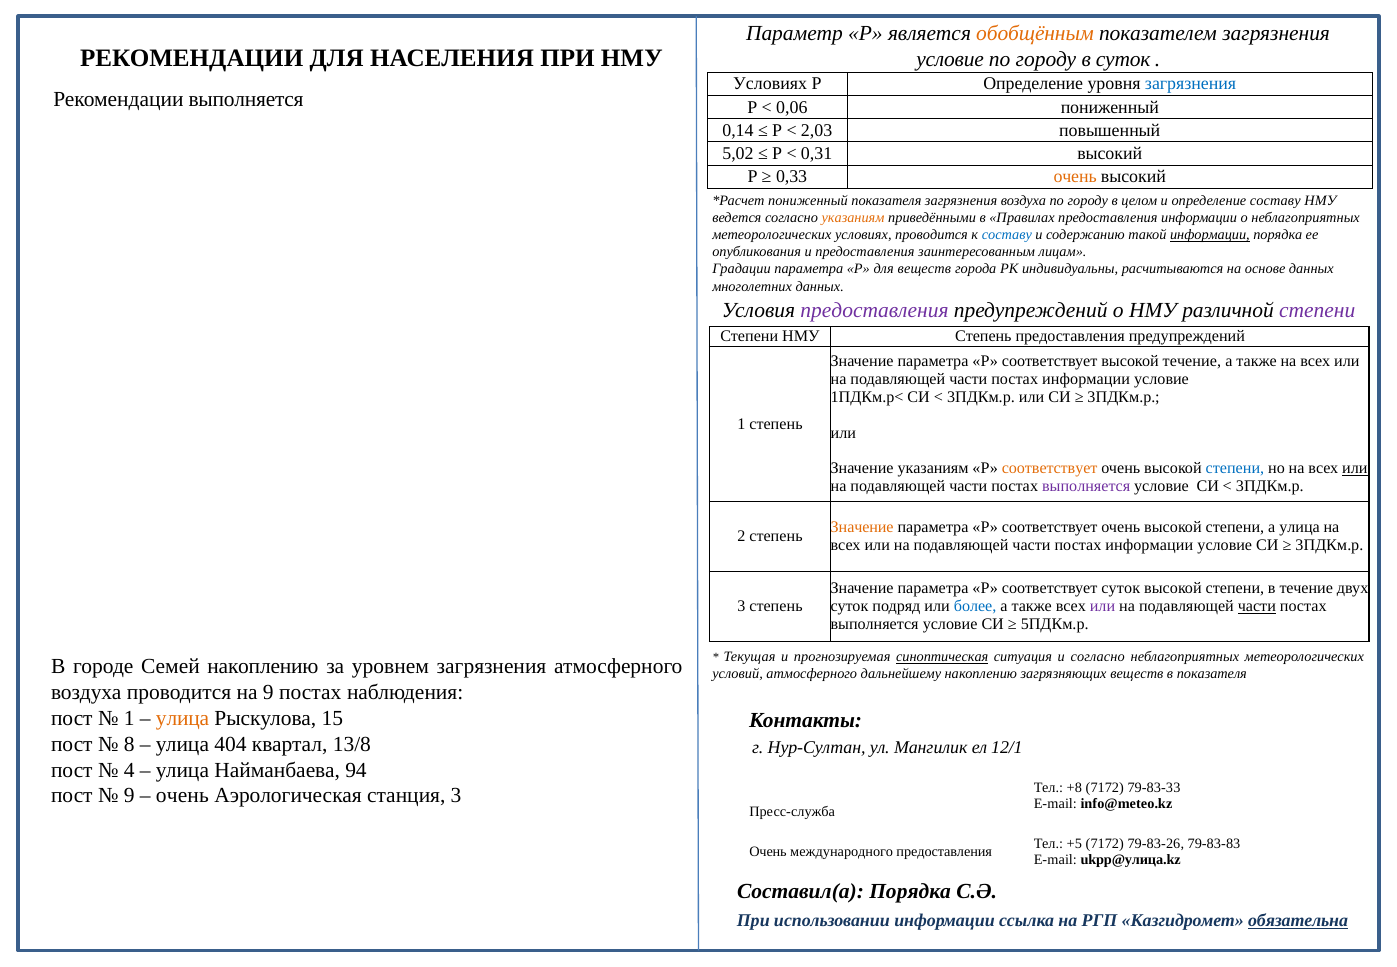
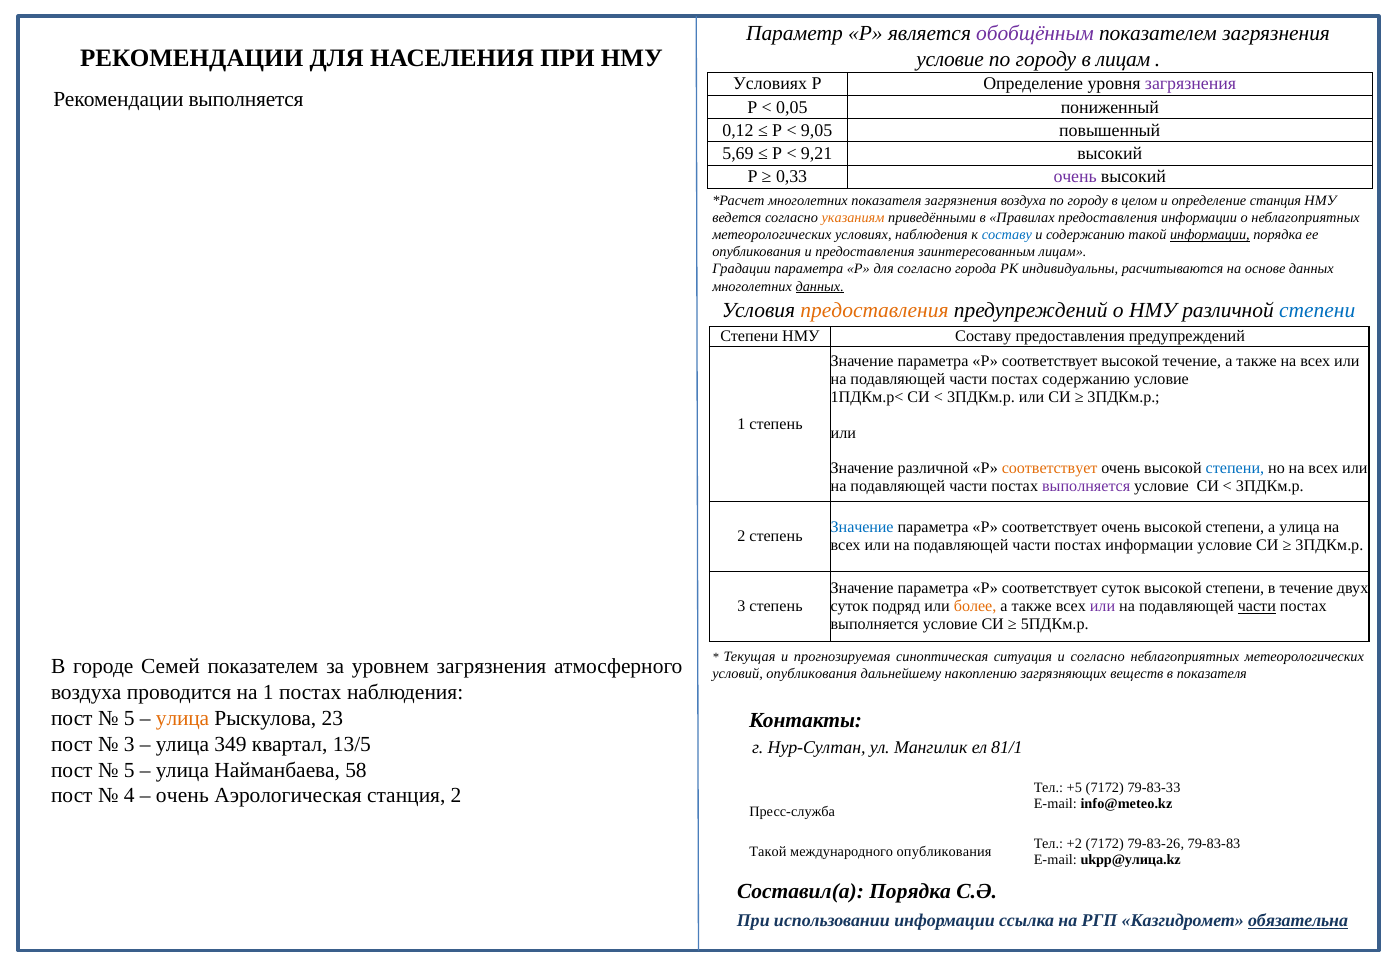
обобщённым colour: orange -> purple (1035, 34)
в суток: суток -> лицам (1123, 60)
загрязнения colour: blue -> purple (1191, 84)
0,06: 0,06 -> 0,05 (792, 107)
0,14: 0,14 -> 0,12 (738, 130)
2,03: 2,03 -> 9,05 (817, 130)
5,02: 5,02 -> 5,69 (738, 153)
0,31: 0,31 -> 9,21 (817, 153)
очень colour: orange -> purple (1075, 176)
пониженный: пониженный -> многолетних (808, 201)
определение составу: составу -> станция (1275, 201)
условиях проводится: проводится -> наблюдения (931, 235)
для веществ: веществ -> согласно (924, 269)
данных underline: none -> present (820, 286)
предоставления colour: purple -> orange (874, 311)
степени colour: purple -> blue (1317, 311)
НМУ Степень: Степень -> Составу (983, 337)
информации: информации -> содержанию (1086, 379)
Значение указаниям: указаниям -> различной (933, 469)
или underline: present -> none (1355, 469)
Значение colour: orange -> blue (862, 528)
более colour: blue -> orange (975, 606)
синоптическая underline: present -> none (942, 657)
Семей накоплению: накоплению -> показателем (263, 667)
условий атмосферного: атмосферного -> опубликования (812, 674)
на 9: 9 -> 1 (268, 693)
1: 1 -> 5 (129, 719)
15: 15 -> 23 (332, 719)
8: 8 -> 3 (129, 744)
404: 404 -> 349 (230, 744)
13/8: 13/8 -> 13/5 (352, 744)
12/1: 12/1 -> 81/1 (1007, 748)
4: 4 -> 5 (129, 770)
94: 94 -> 58 (356, 770)
+8: +8 -> +5 (1074, 788)
9: 9 -> 4 (129, 796)
станция 3: 3 -> 2 (456, 796)
+5: +5 -> +2 (1074, 844)
Очень: Очень -> Такой (768, 852)
международного предоставления: предоставления -> опубликования (944, 852)
